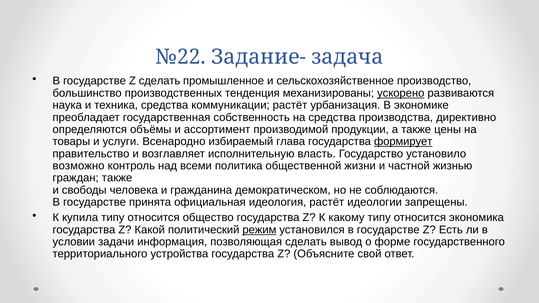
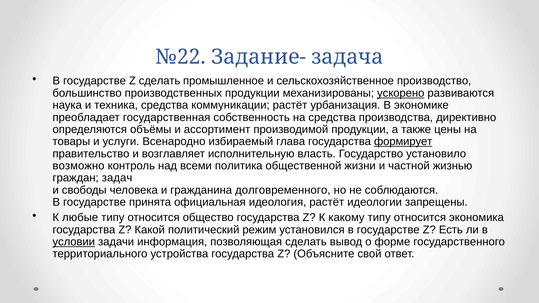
производственных тенденция: тенденция -> продукции (252, 93)
граждан также: также -> задач (117, 178)
демократическом: демократическом -> долговременного (283, 190)
купила: купила -> любые (80, 218)
режим underline: present -> none (259, 230)
условии underline: none -> present (74, 242)
